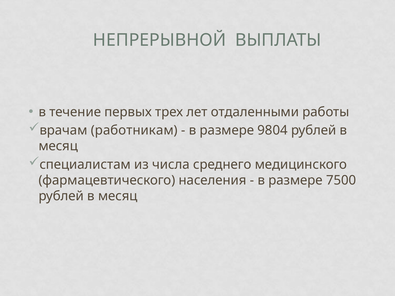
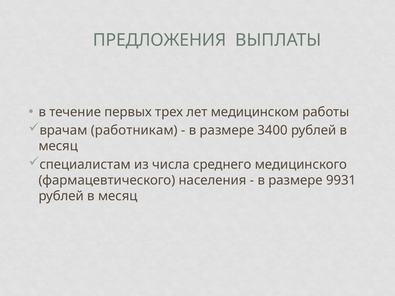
НЕПРЕРЫВНОЙ: НЕПРЕРЫВНОЙ -> ПРЕДЛОЖЕНИЯ (160, 40)
отдаленными: отдаленными -> медицинском (255, 112)
9804: 9804 -> 3400 (273, 130)
7500: 7500 -> 9931 (341, 180)
